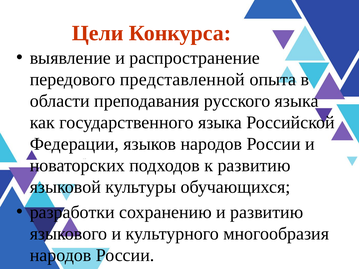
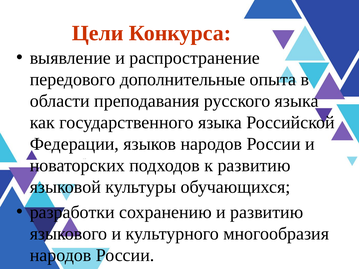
представленной: представленной -> дополнительные (183, 80)
